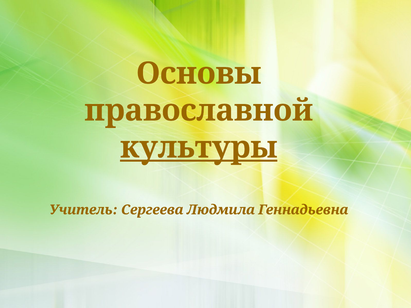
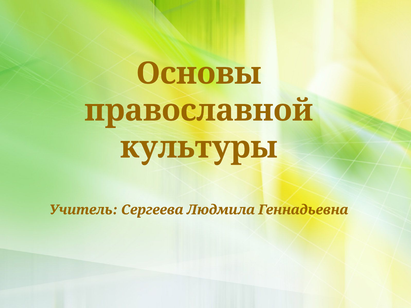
культуры underline: present -> none (199, 147)
